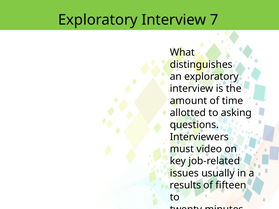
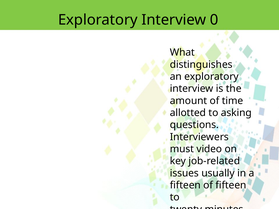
7: 7 -> 0 (214, 20)
results: results -> fifteen (185, 185)
